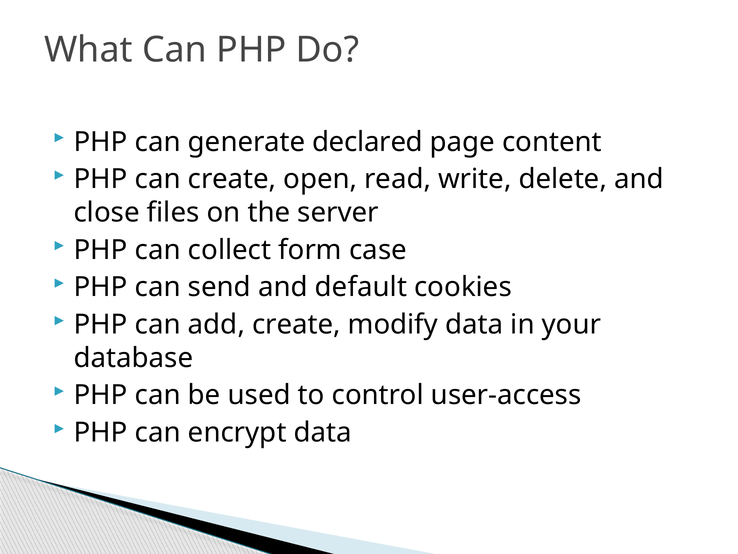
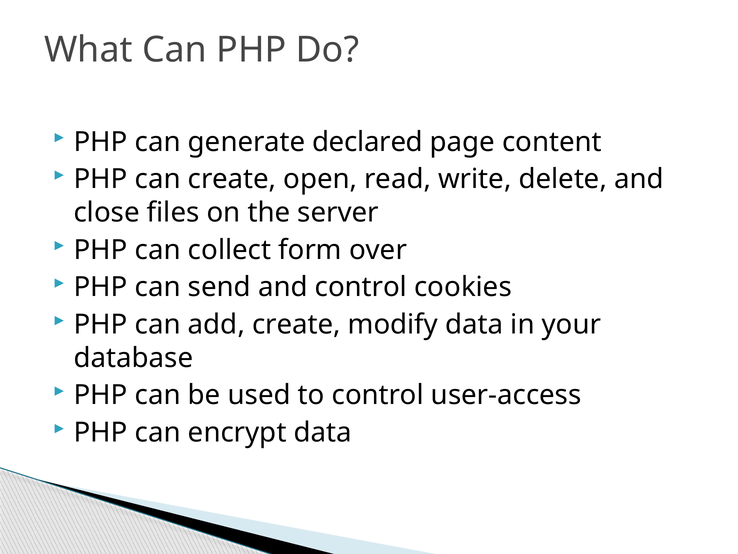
case: case -> over (378, 250)
and default: default -> control (361, 287)
